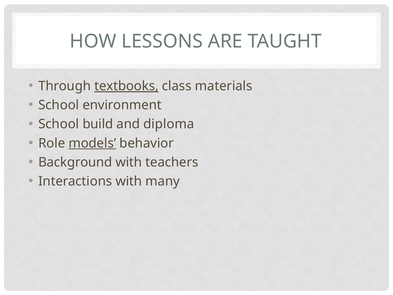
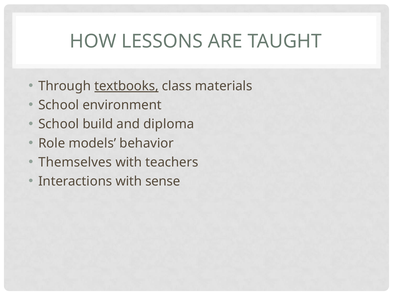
models underline: present -> none (92, 143)
Background: Background -> Themselves (75, 162)
many: many -> sense (163, 181)
